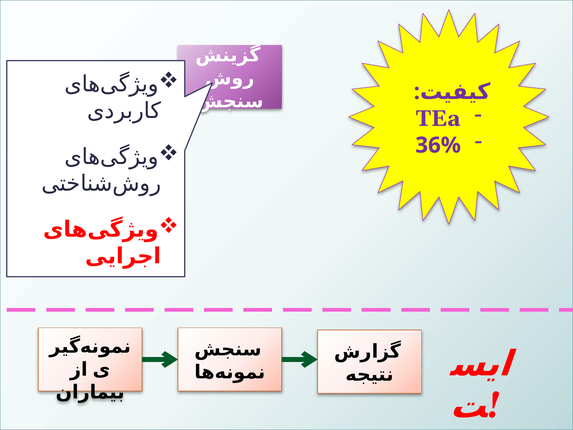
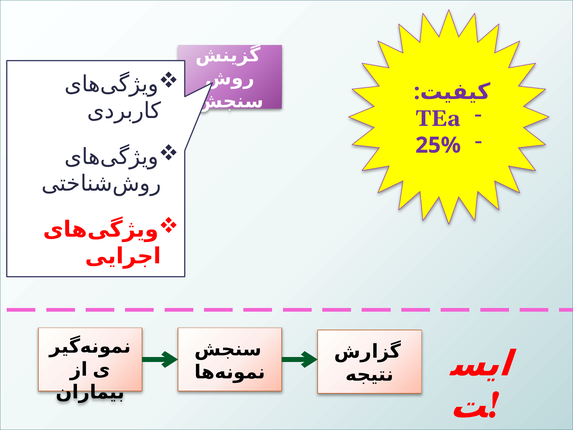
36%: 36% -> 25% (438, 145)
